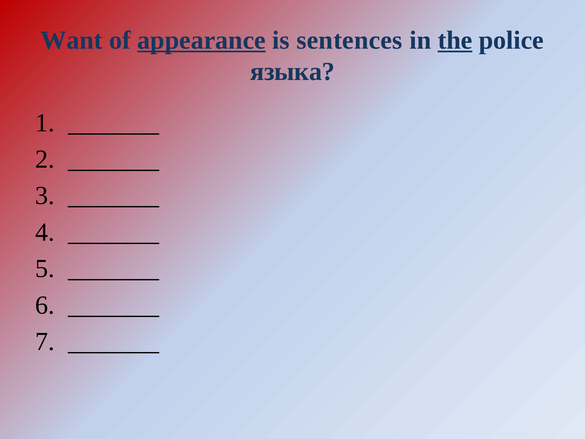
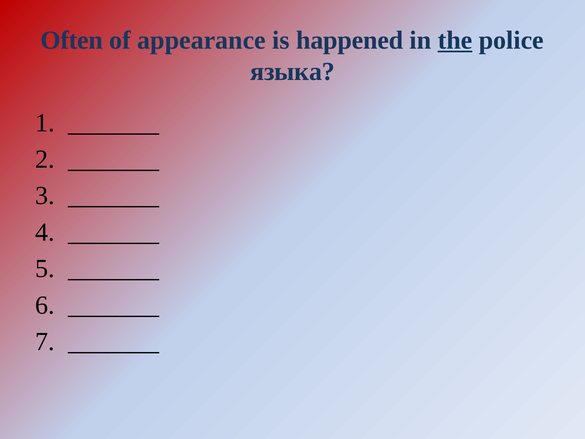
Want: Want -> Often (72, 40)
appearance underline: present -> none (202, 40)
sentences: sentences -> happened (350, 40)
